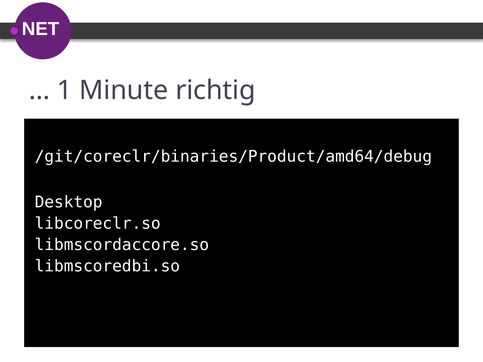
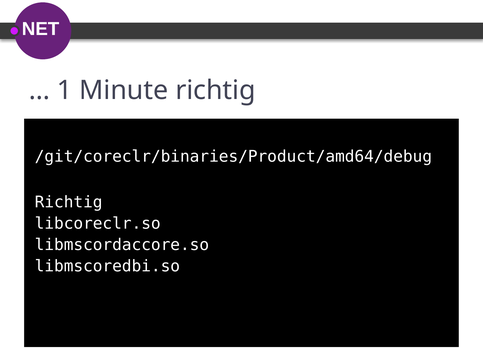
Desktop: Desktop -> Richtig (69, 202)
